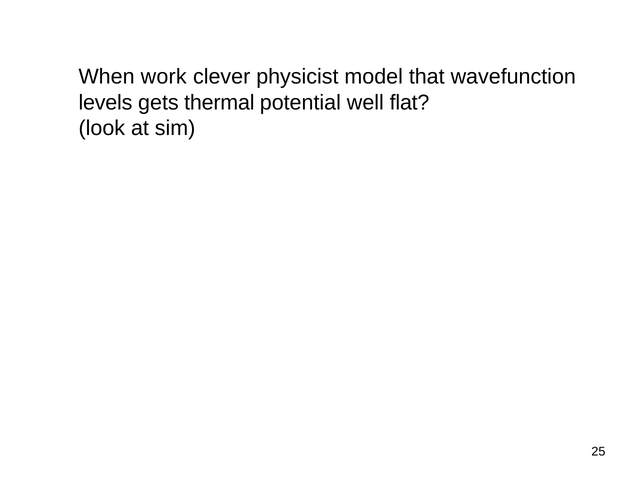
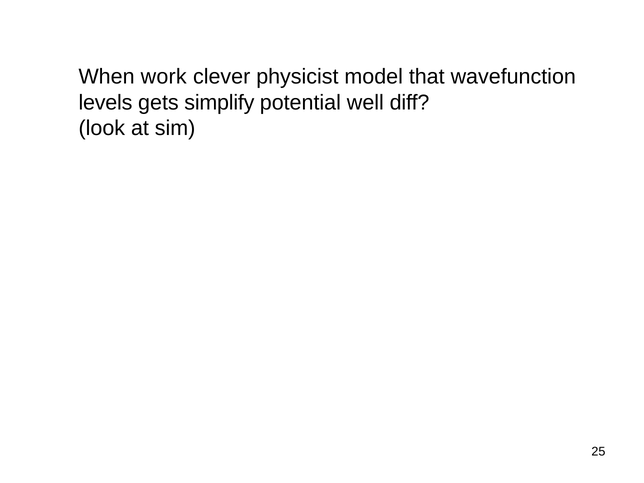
thermal: thermal -> simplify (219, 103)
flat: flat -> diff (410, 103)
